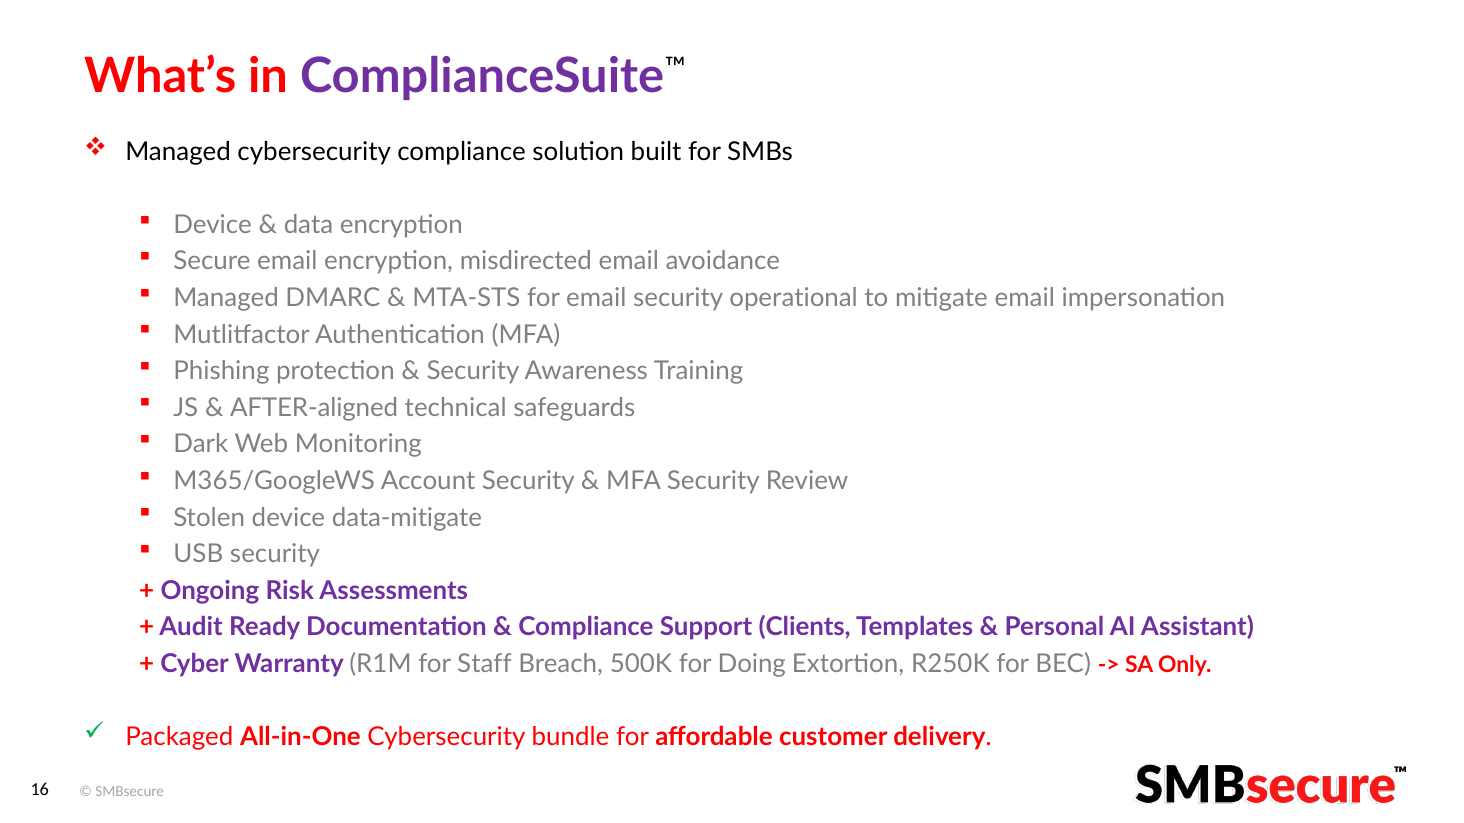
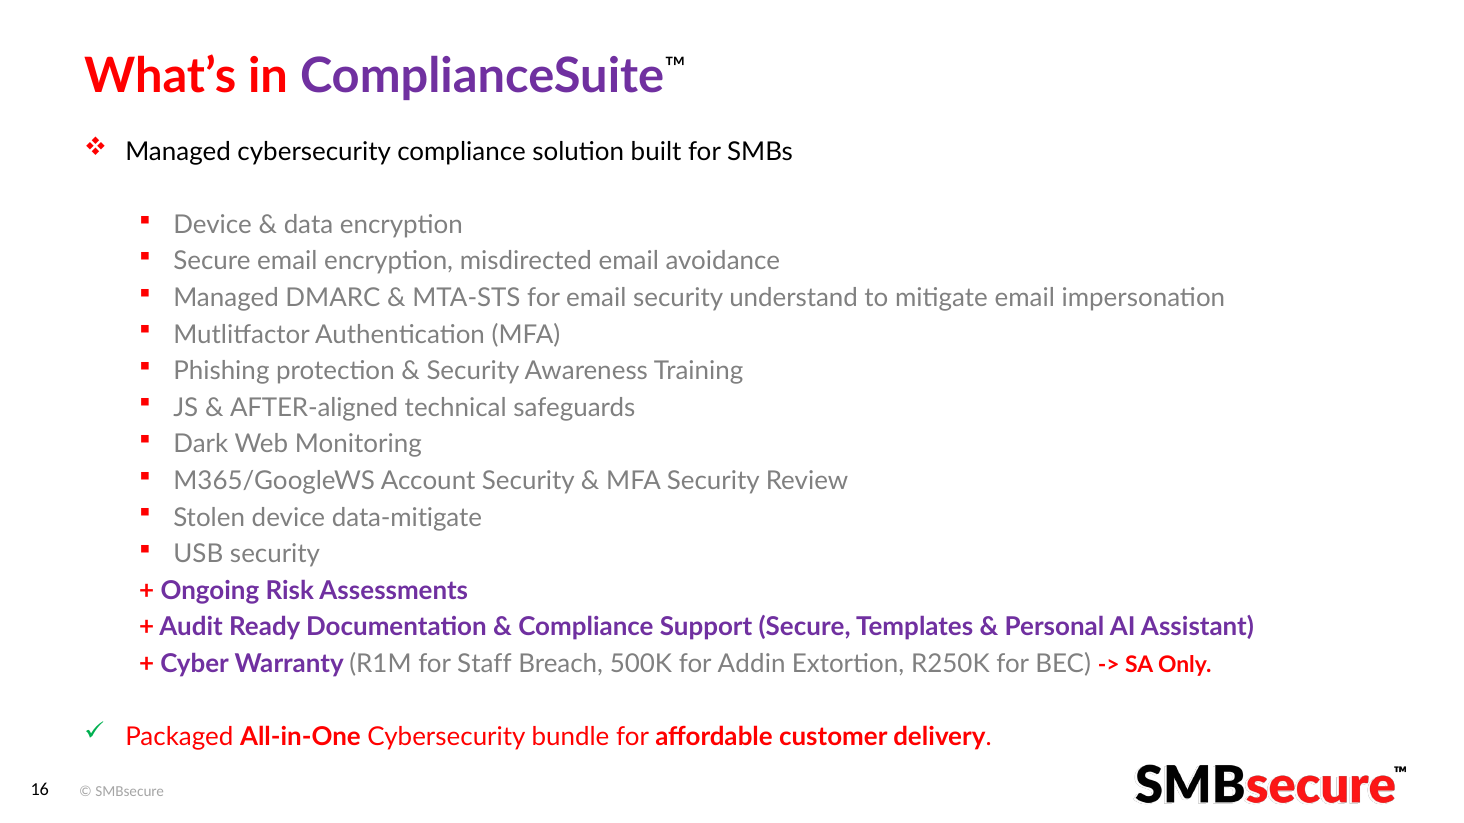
operational: operational -> understand (794, 298)
Support Clients: Clients -> Secure (805, 628)
Doing: Doing -> Addin (752, 664)
